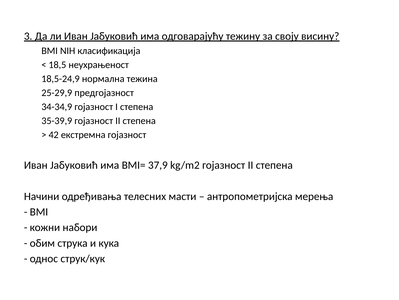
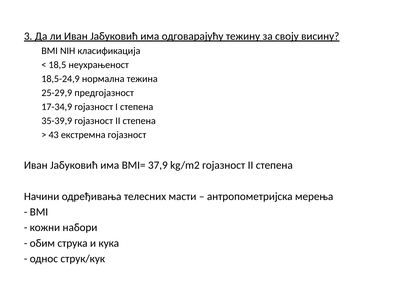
34-34,9: 34-34,9 -> 17-34,9 (57, 106)
42: 42 -> 43 (54, 134)
